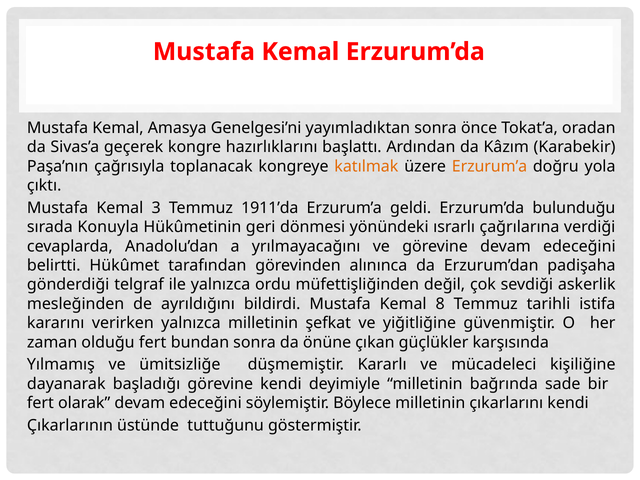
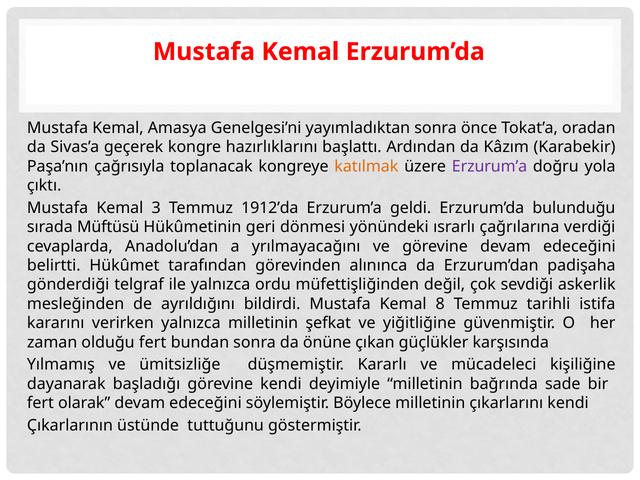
Erzurum’a colour: orange -> purple (490, 166)
1911’da: 1911’da -> 1912’da (270, 208)
Konuyla: Konuyla -> Müftüsü (108, 227)
